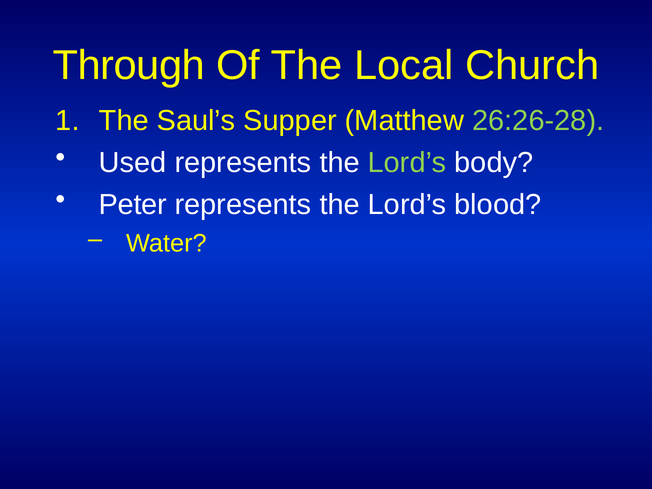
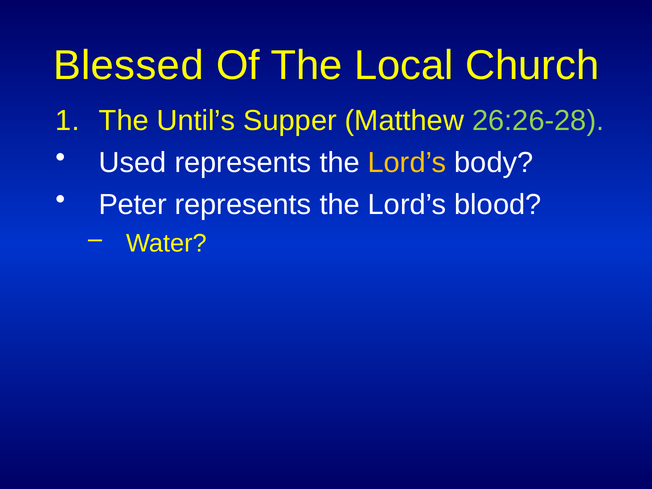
Through: Through -> Blessed (128, 65)
Saul’s: Saul’s -> Until’s (196, 120)
Lord’s colour: light green -> yellow (407, 162)
